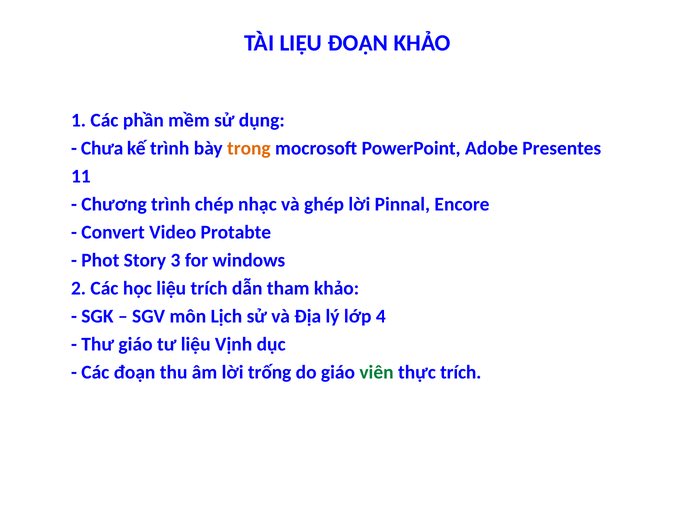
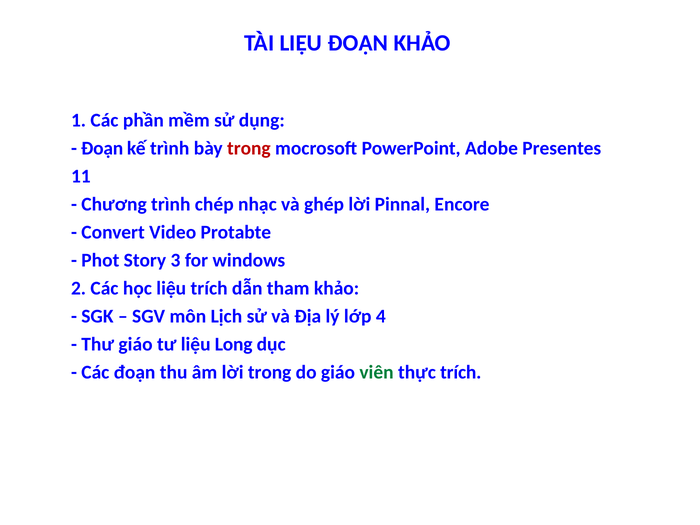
Chưa: Chưa -> Đoạn (102, 148)
trong colour: orange -> red (249, 148)
Vịnh: Vịnh -> Long (234, 344)
lời trống: trống -> trong (270, 372)
